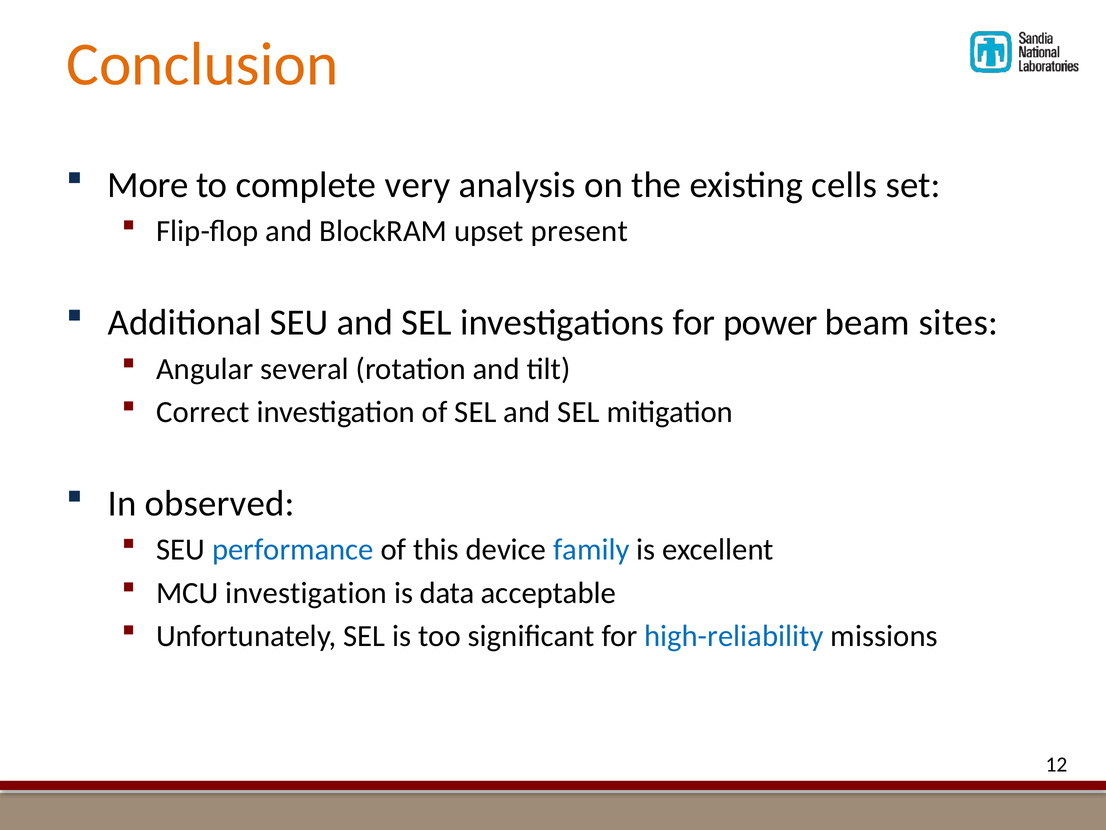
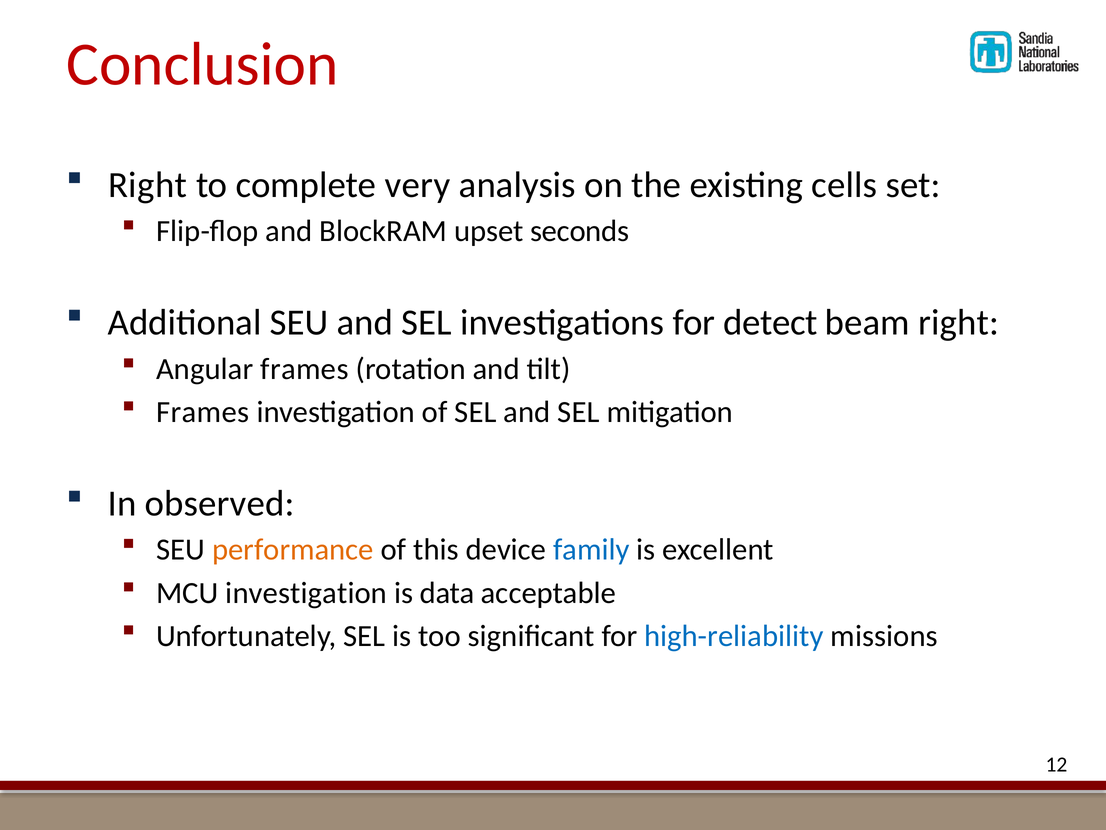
Conclusion colour: orange -> red (202, 64)
More: More -> Right (148, 185)
present: present -> seconds (580, 231)
power: power -> detect (770, 323)
beam sites: sites -> right (959, 323)
Angular several: several -> frames (304, 369)
Correct: Correct -> Frames (203, 412)
performance colour: blue -> orange (293, 549)
